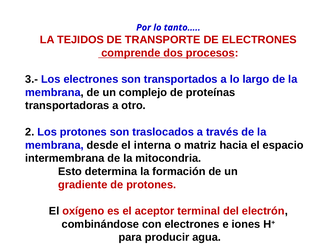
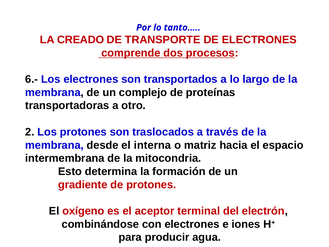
TEJIDOS: TEJIDOS -> CREADO (81, 40)
3.-: 3.- -> 6.- (32, 79)
